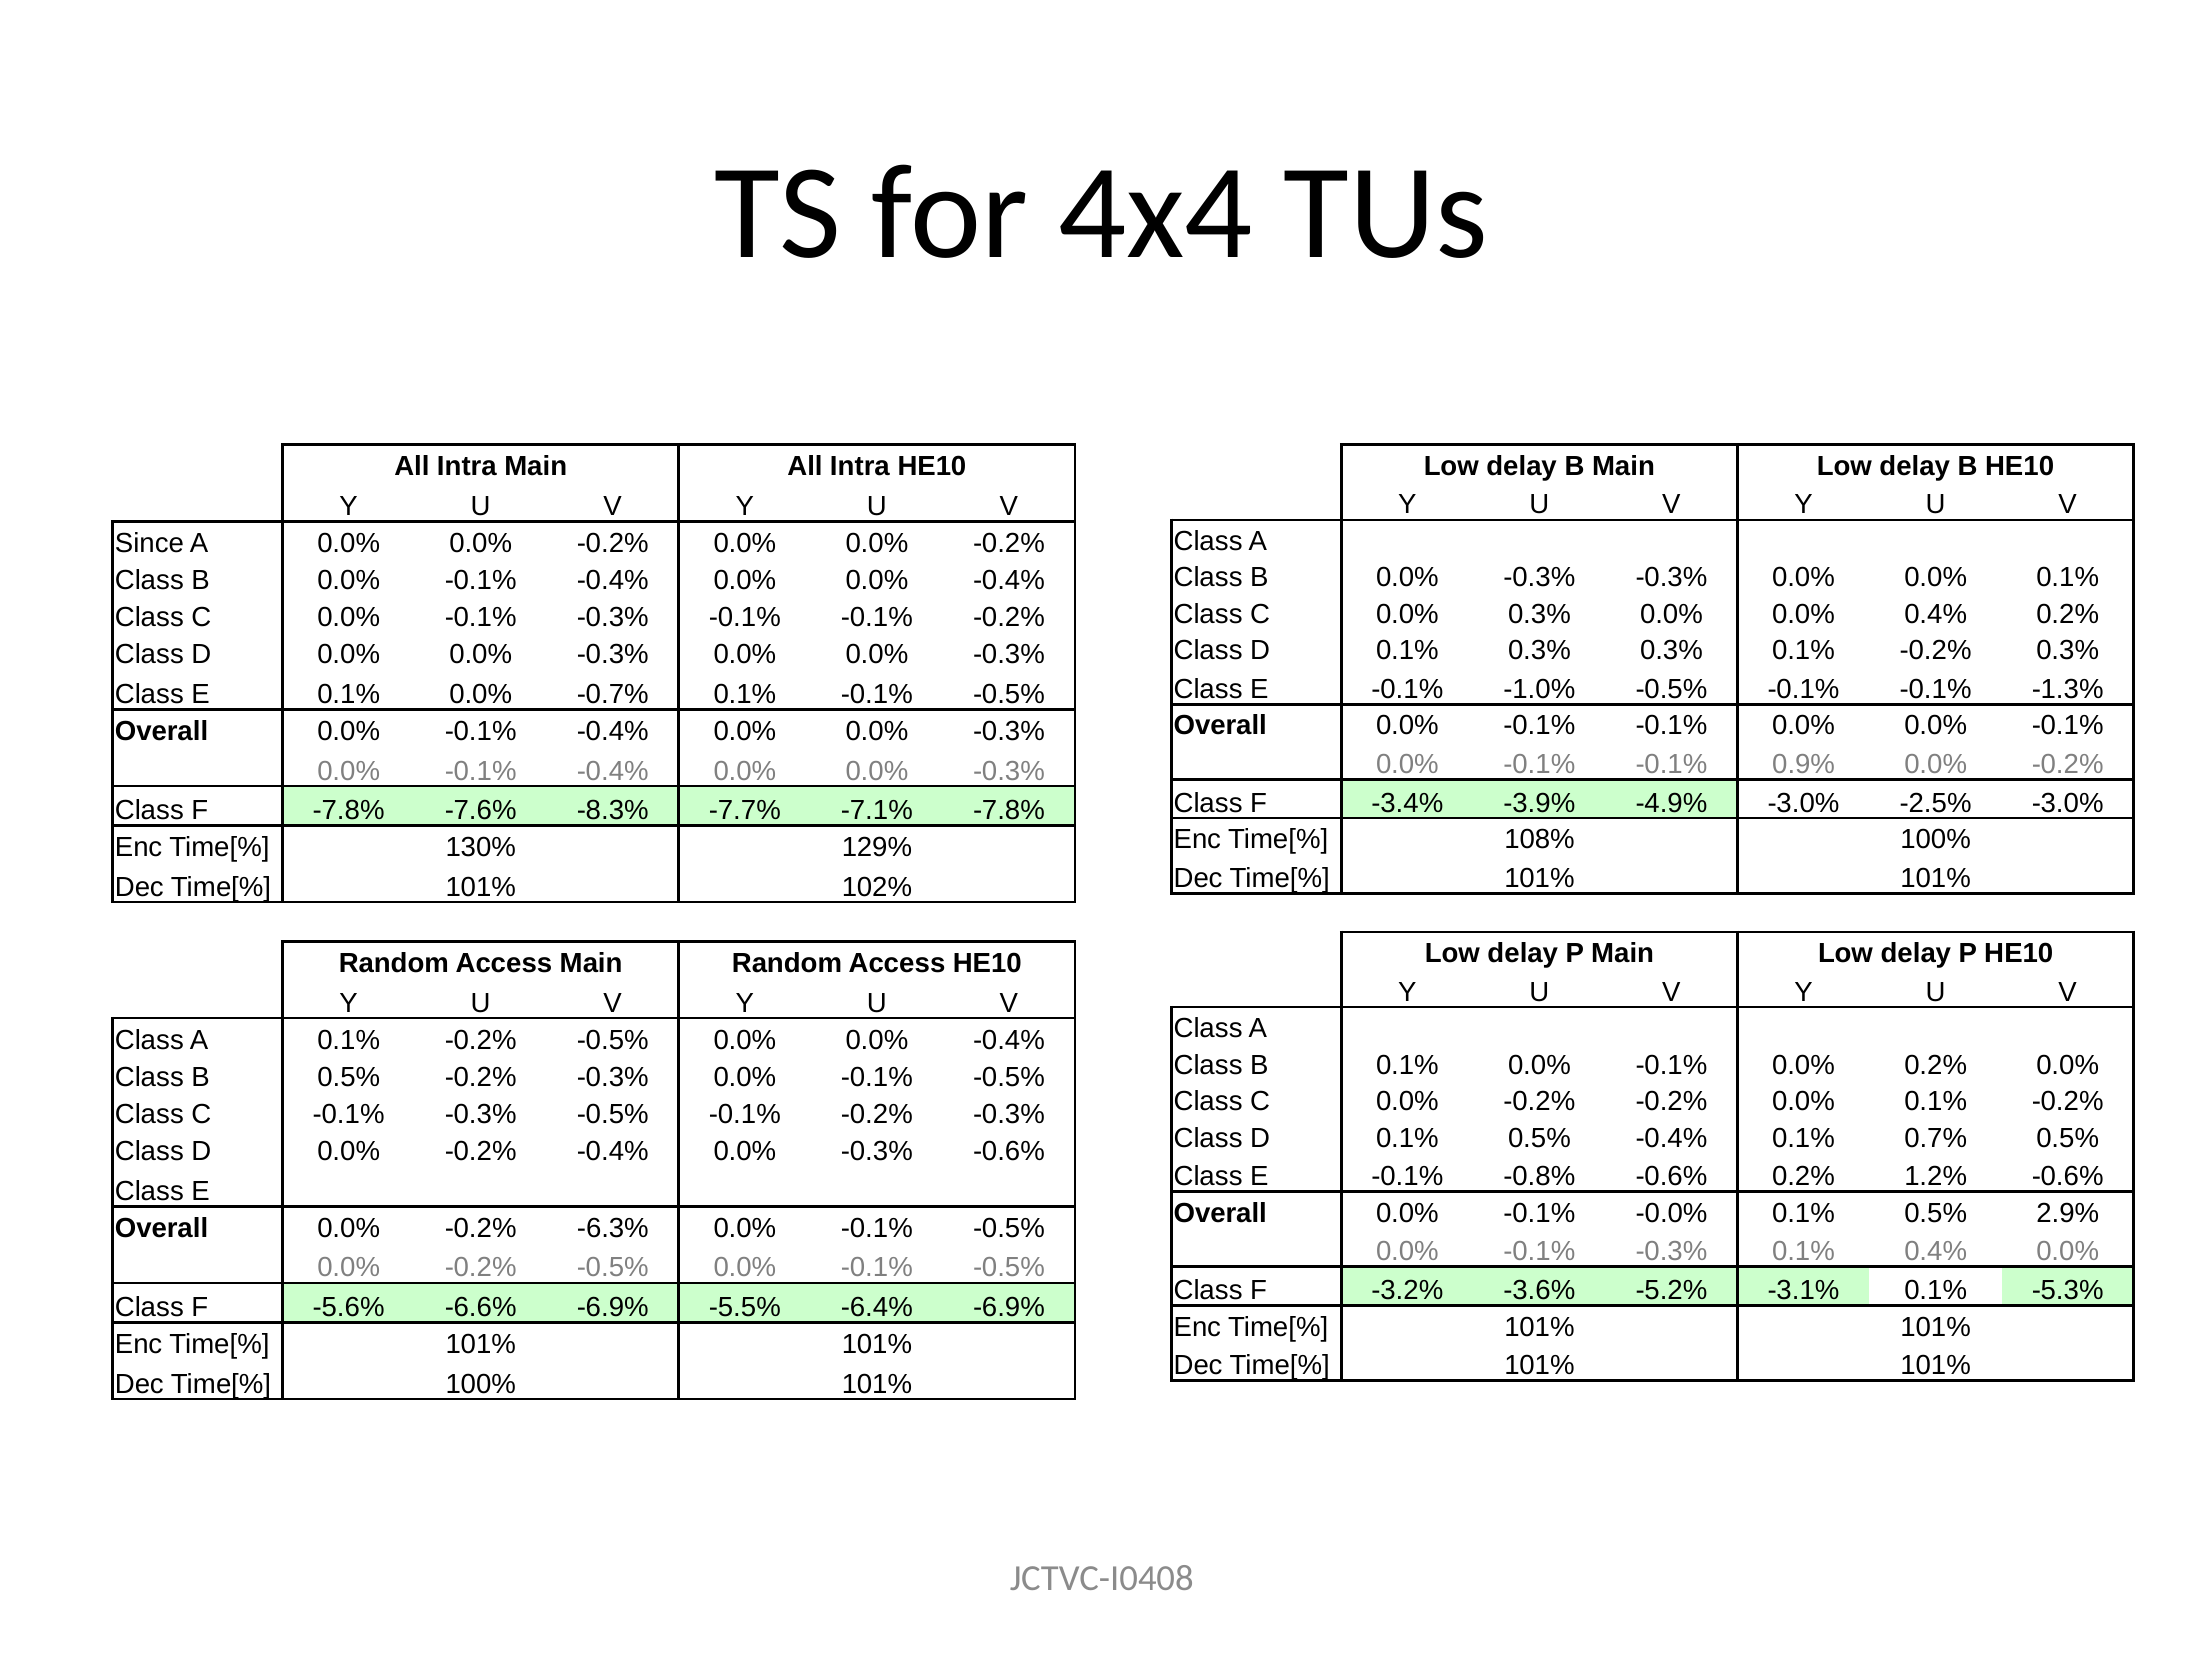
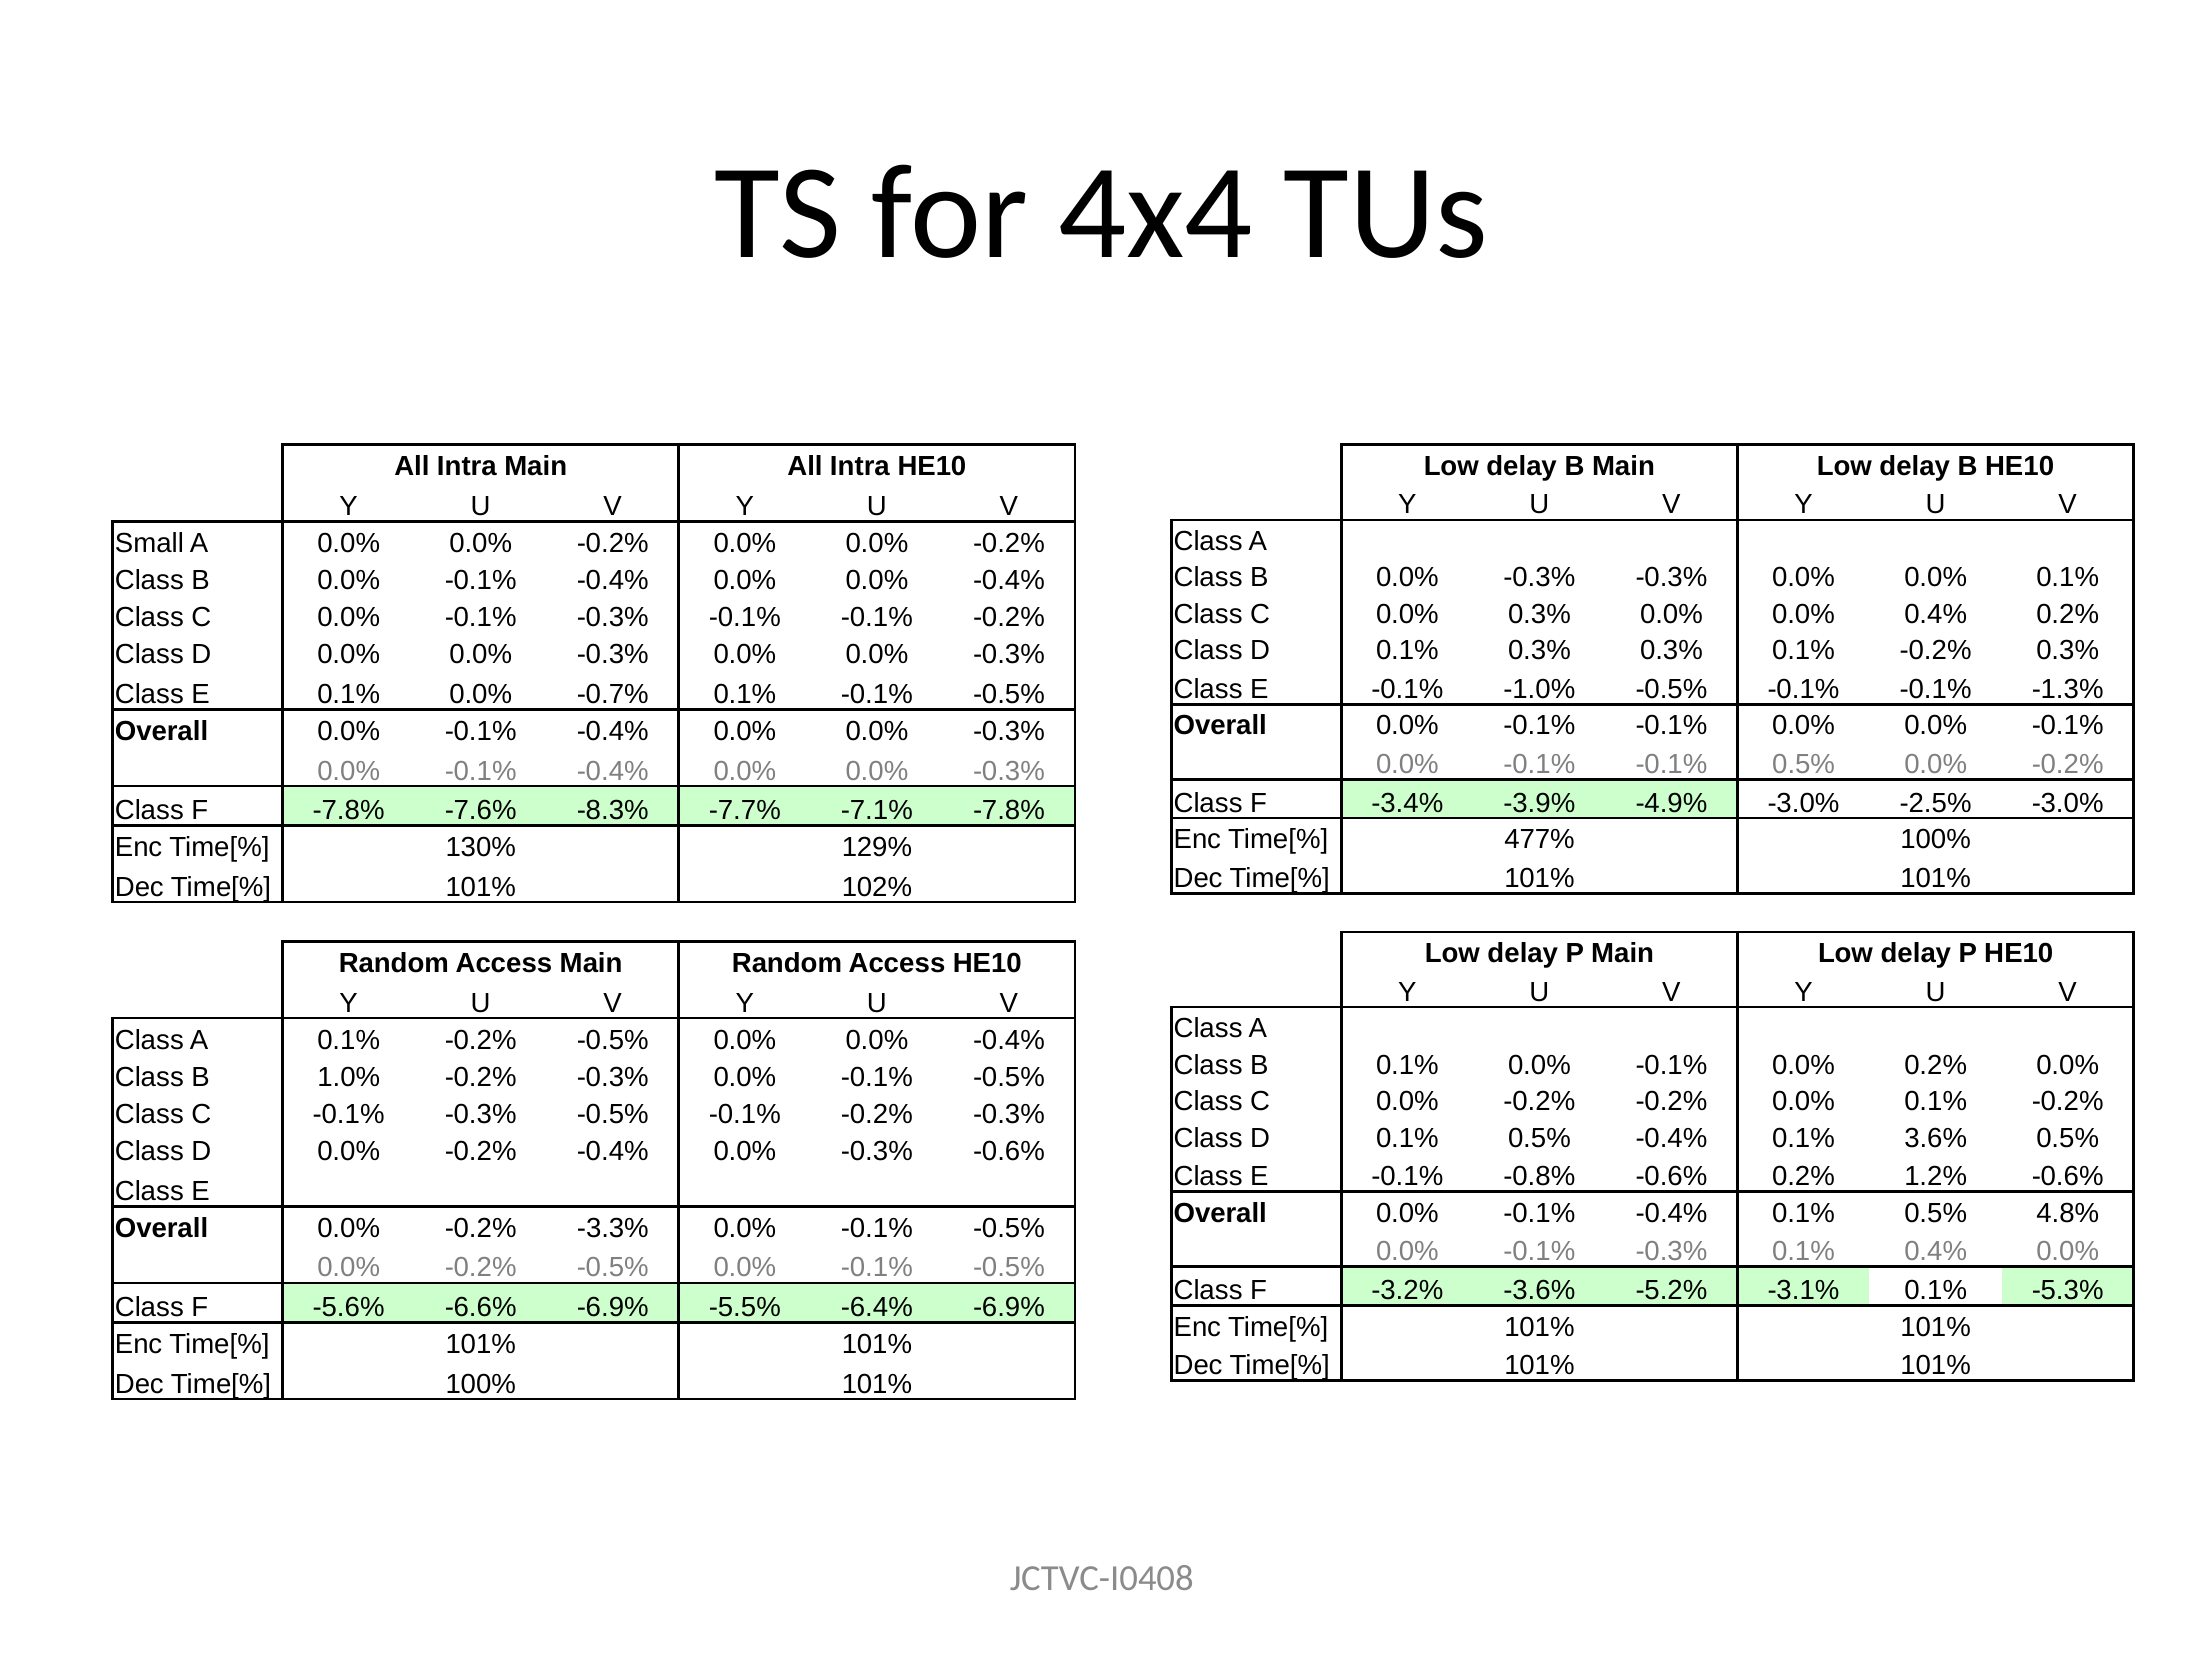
Since: Since -> Small (149, 543)
-0.1% 0.9%: 0.9% -> 0.5% (1804, 764)
108%: 108% -> 477% (1540, 840)
B 0.5%: 0.5% -> 1.0% (349, 1077)
0.7%: 0.7% -> 3.6% (1936, 1138)
-0.0%: -0.0% -> -0.4% (1672, 1213)
2.9%: 2.9% -> 4.8% (2068, 1213)
-6.3%: -6.3% -> -3.3% (613, 1228)
